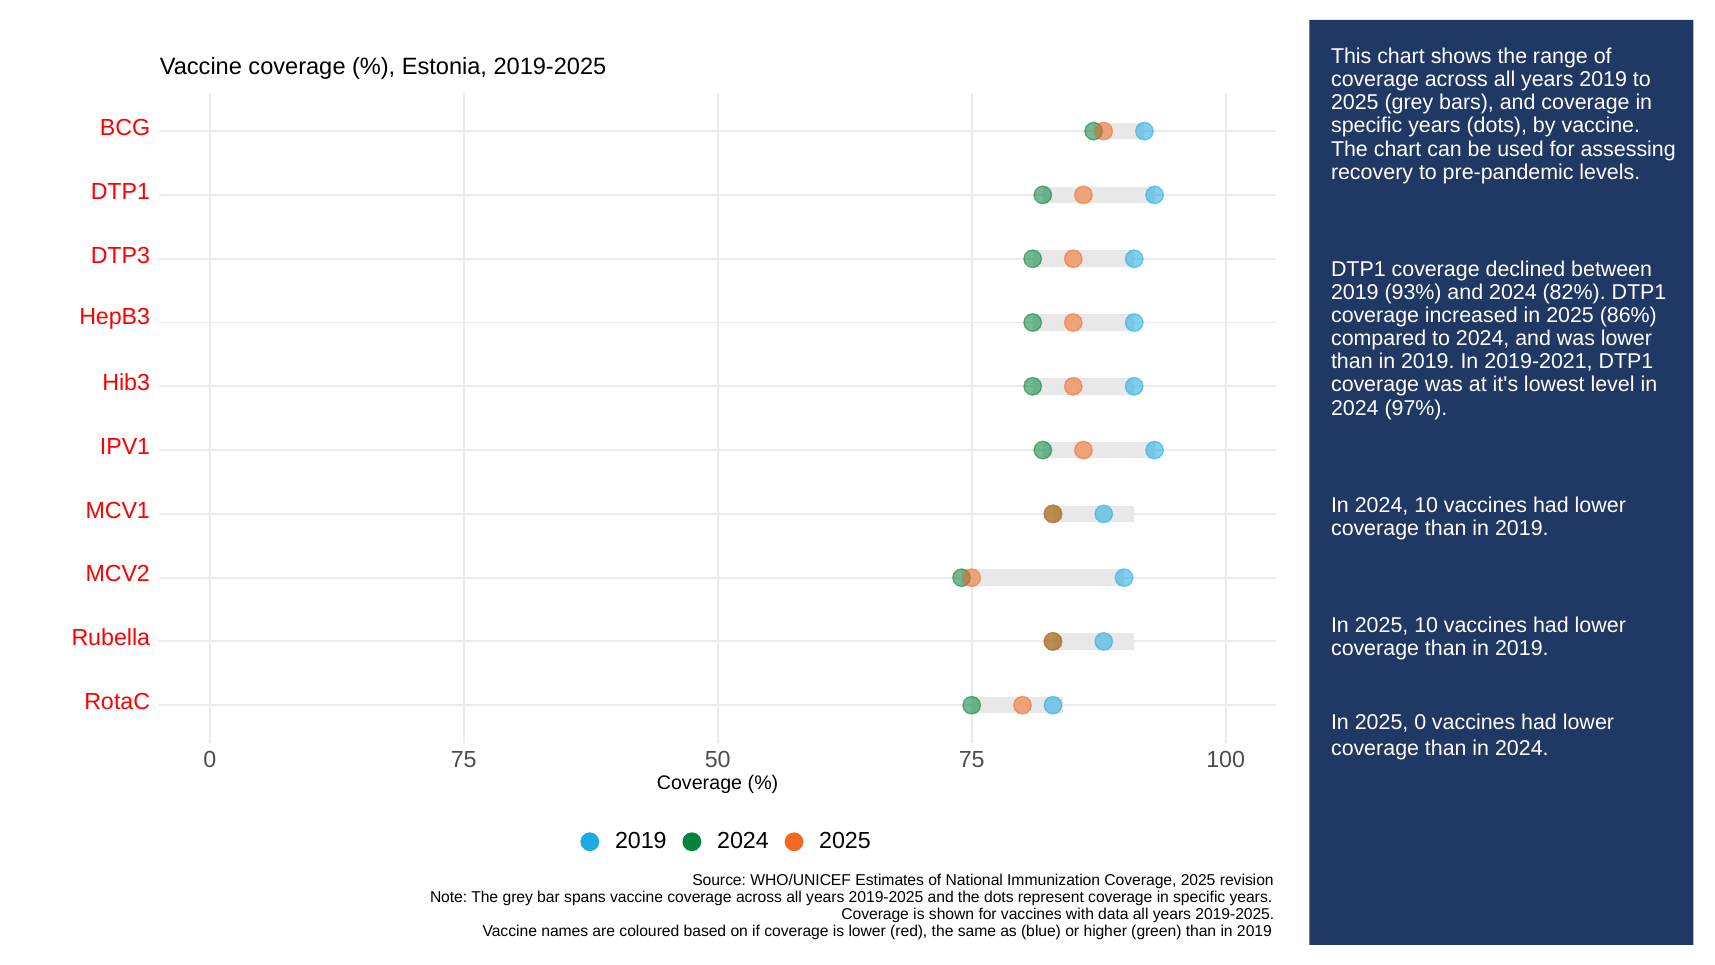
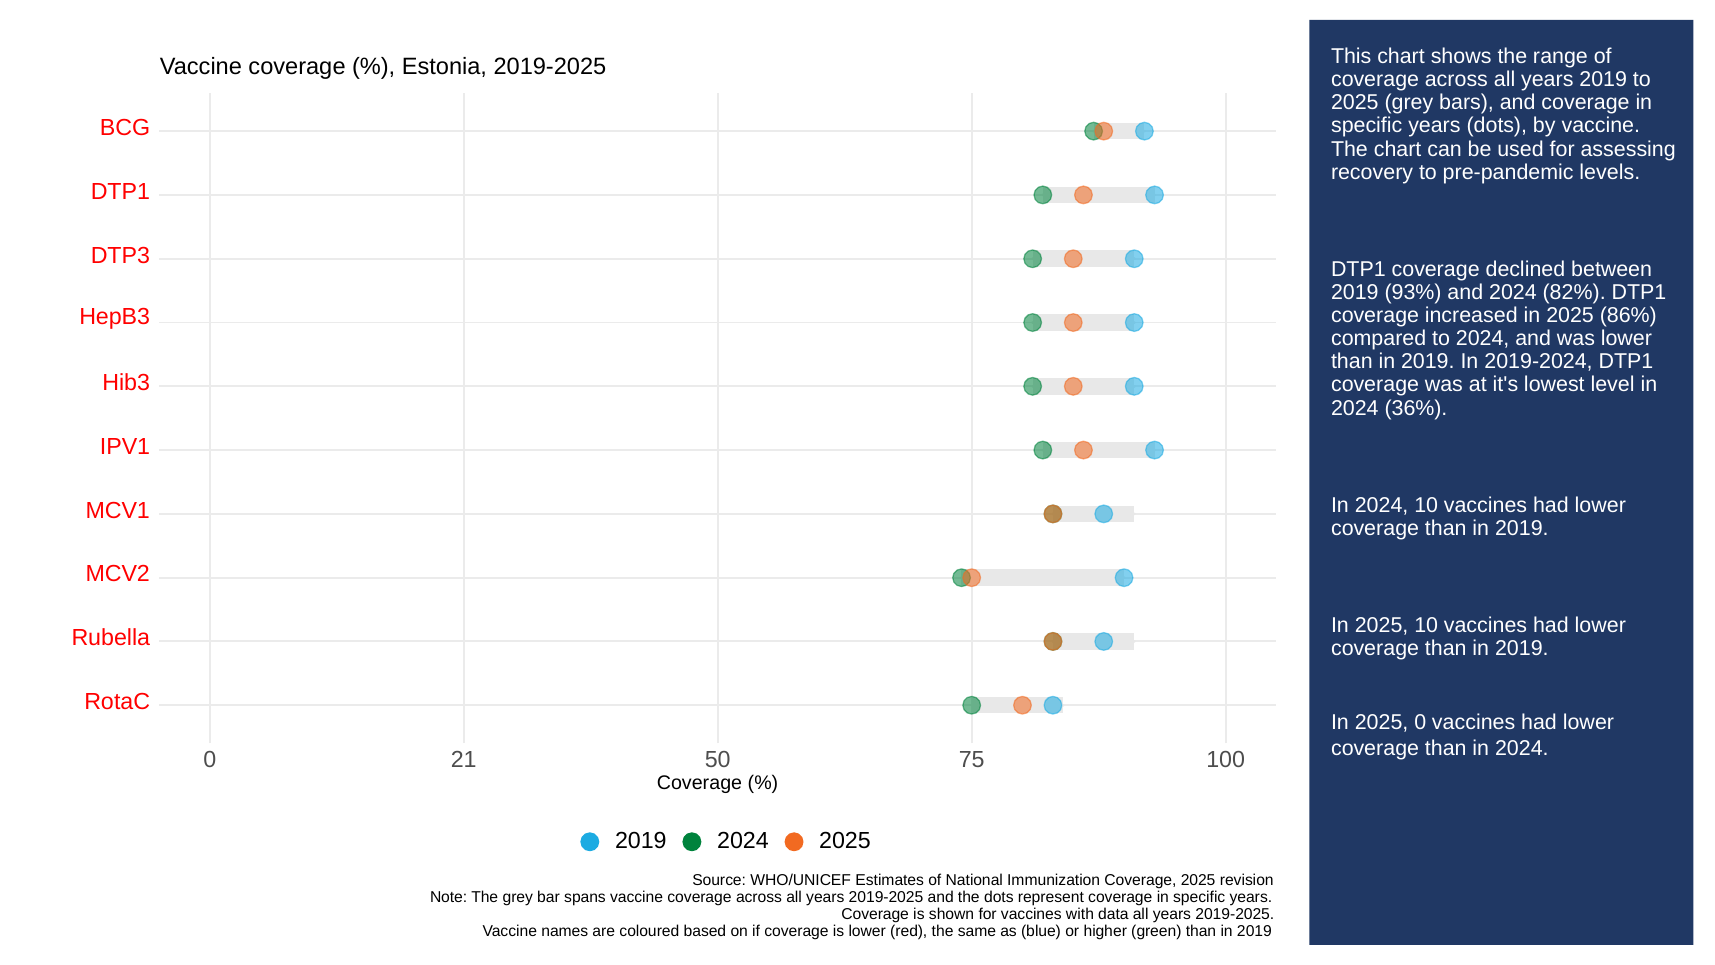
2019-2021: 2019-2021 -> 2019-2024 (1539, 362)
97%: 97% -> 36% (1416, 408)
0 75: 75 -> 21 (464, 760)
